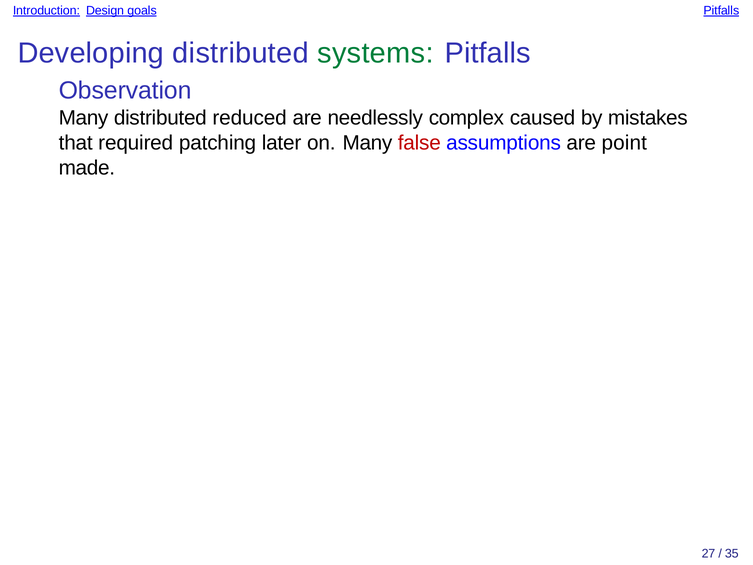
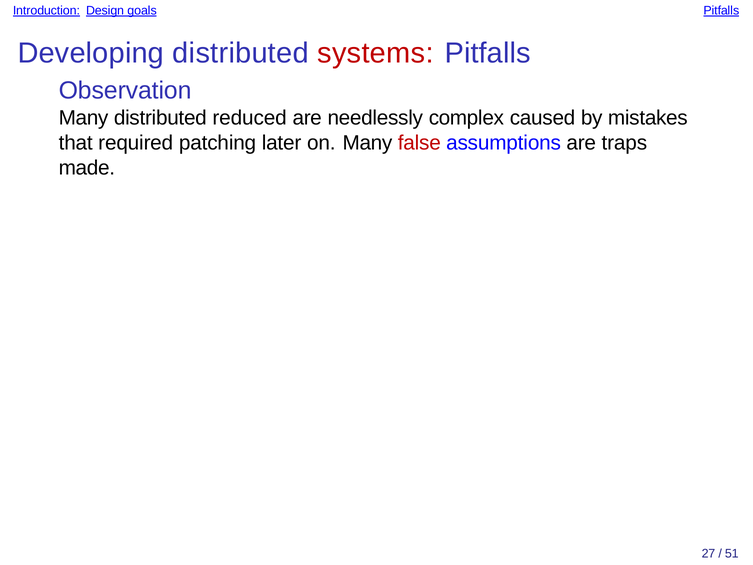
systems colour: green -> red (375, 53)
point: point -> traps (624, 143)
35: 35 -> 51 (732, 554)
